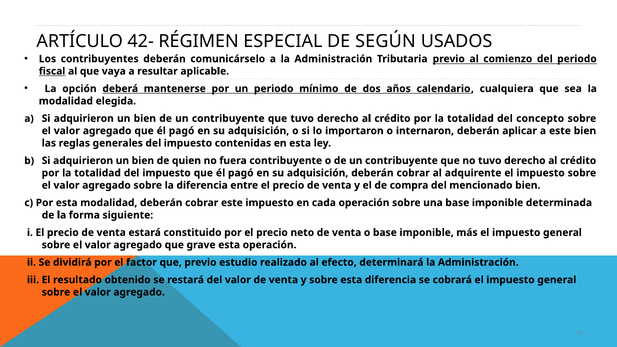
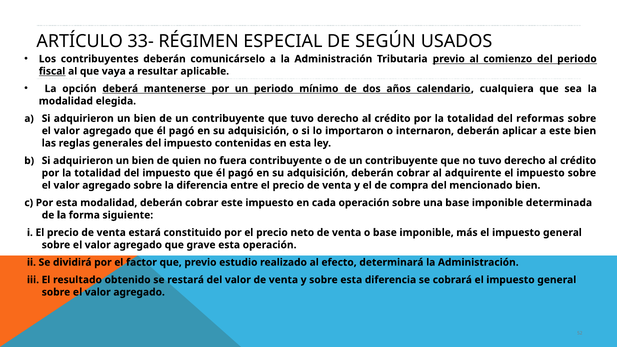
42-: 42- -> 33- (141, 41)
concepto: concepto -> reformas (540, 118)
